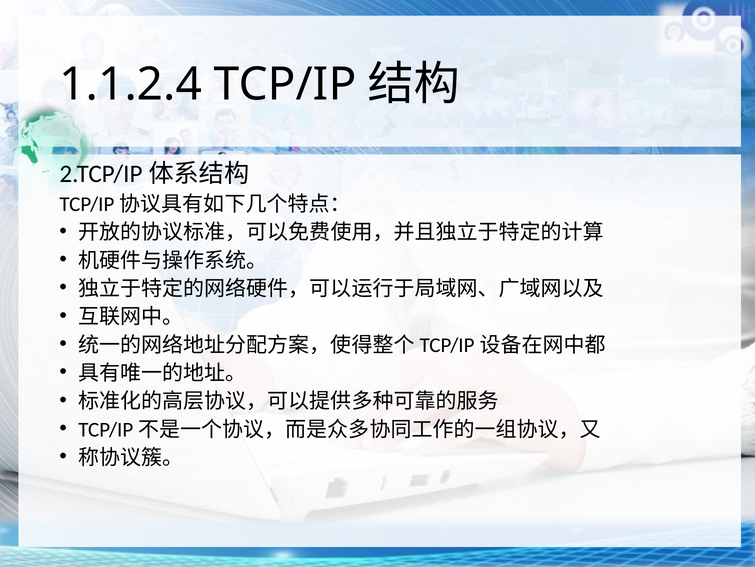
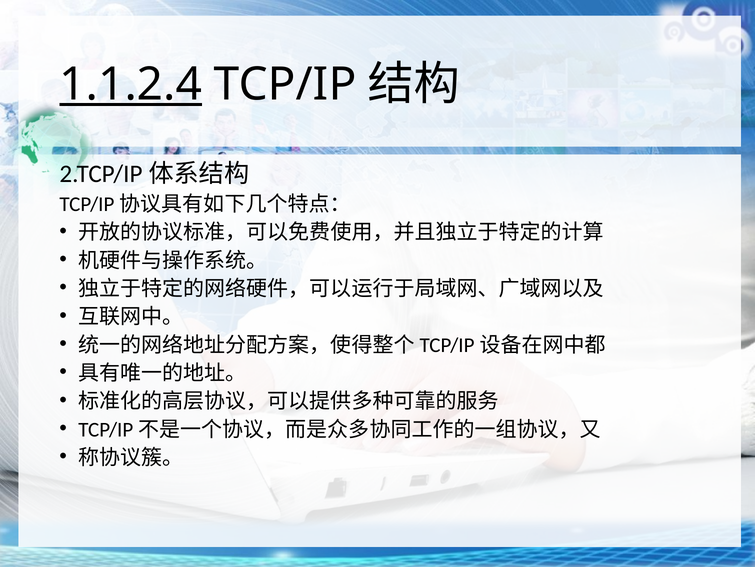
1.1.2.4 underline: none -> present (131, 85)
